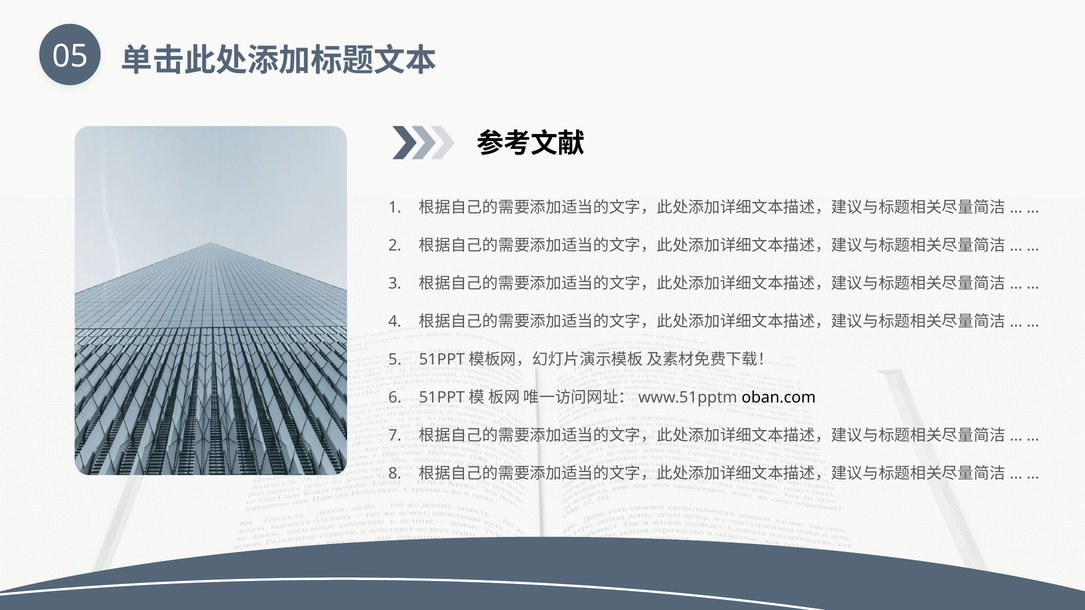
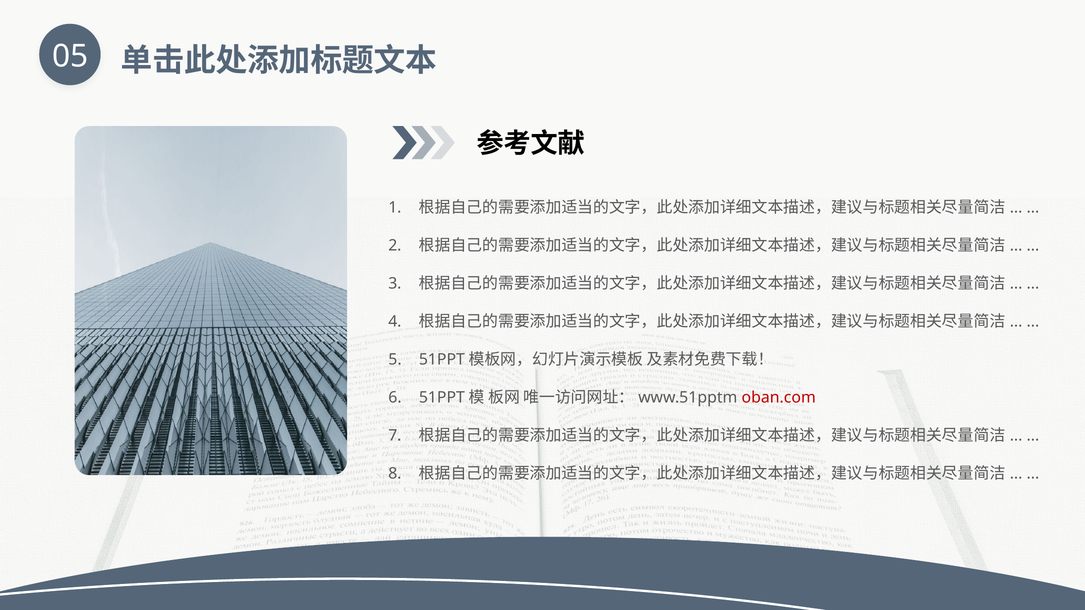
oban.com colour: black -> red (779, 398)
